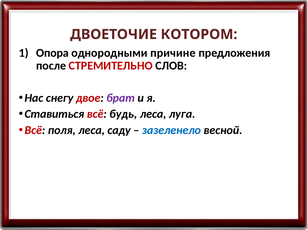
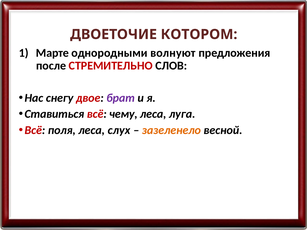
Опора: Опора -> Марте (52, 53)
причине: причине -> волнуют (173, 53)
будь: будь -> чему (123, 114)
саду: саду -> слух (119, 130)
зазеленело colour: blue -> orange (171, 130)
